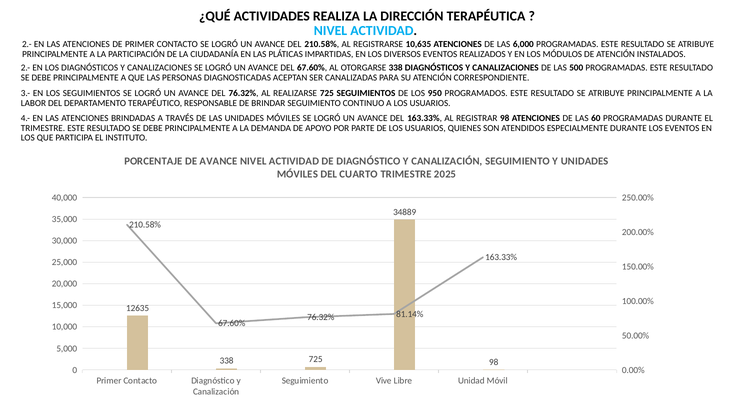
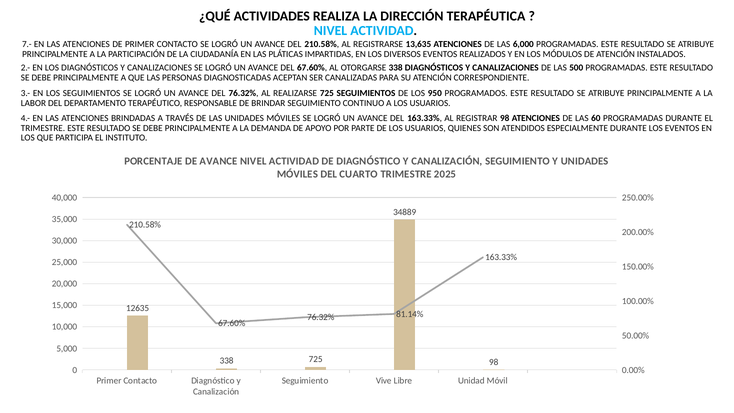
2.-: 2.- -> 7.- (27, 44)
10,635: 10,635 -> 13,635 (418, 44)
